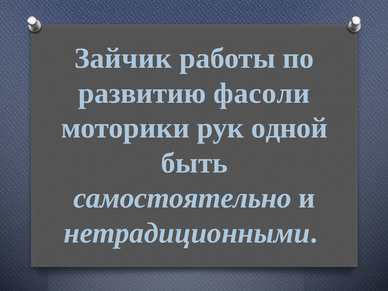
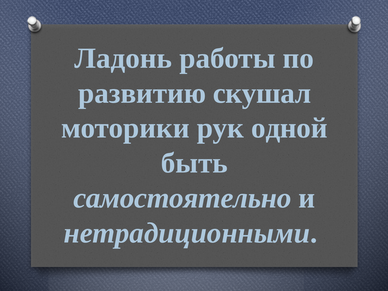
Зайчик: Зайчик -> Ладонь (123, 58)
фасоли: фасоли -> скушал (262, 93)
